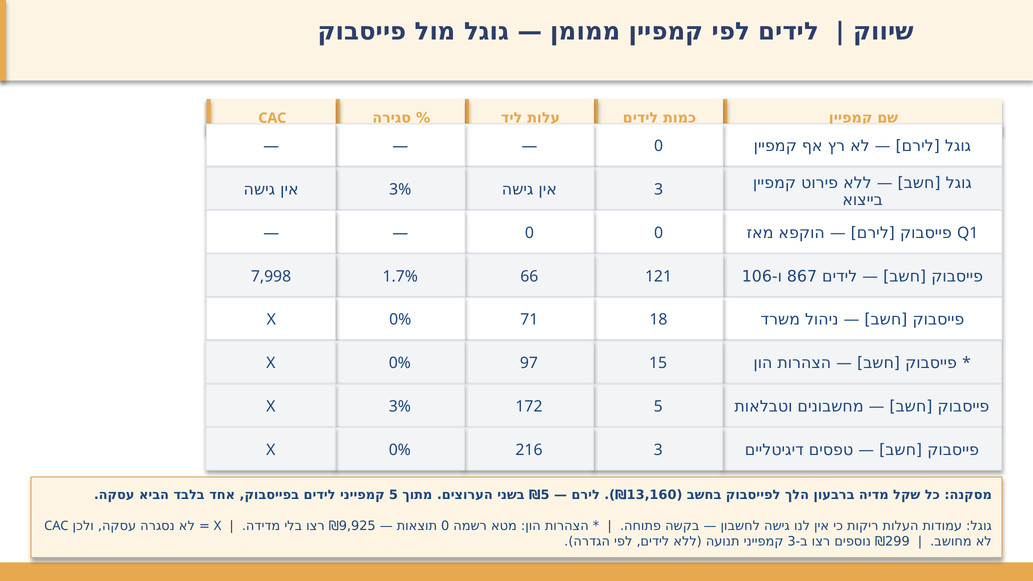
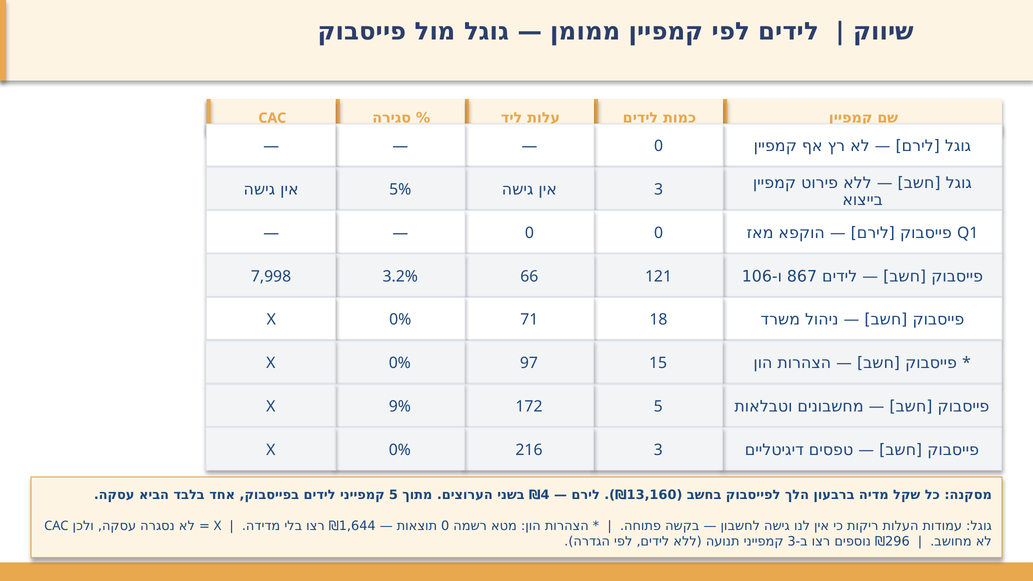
3%: 3% -> 5% (400, 190)
1.7%: 1.7% -> 3.2% (400, 276)
3%: 3% -> 9% (400, 407)
₪5: ₪5 -> ₪4 (539, 495)
₪9,925: ₪9,925 -> ₪1,644 (352, 526)
₪299: ₪299 -> ₪296 (892, 542)
